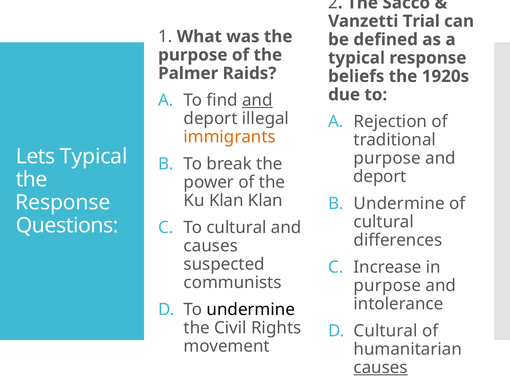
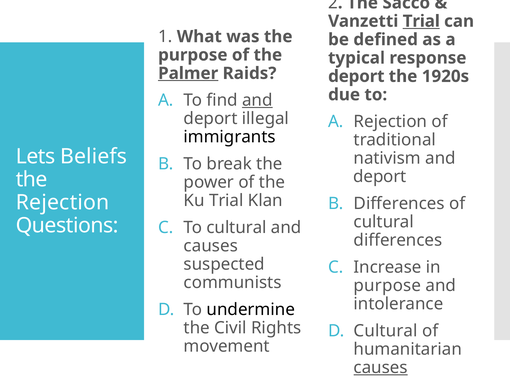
Trial underline: none -> present (421, 21)
Palmer underline: none -> present (188, 73)
beliefs: beliefs -> deport (356, 76)
immigrants colour: orange -> black (230, 137)
Lets Typical: Typical -> Beliefs (94, 156)
purpose: purpose -> nativism (387, 158)
Ku Klan: Klan -> Trial (226, 200)
Response: Response -> Rejection (63, 202)
Undermine: Undermine -> Differences (399, 203)
